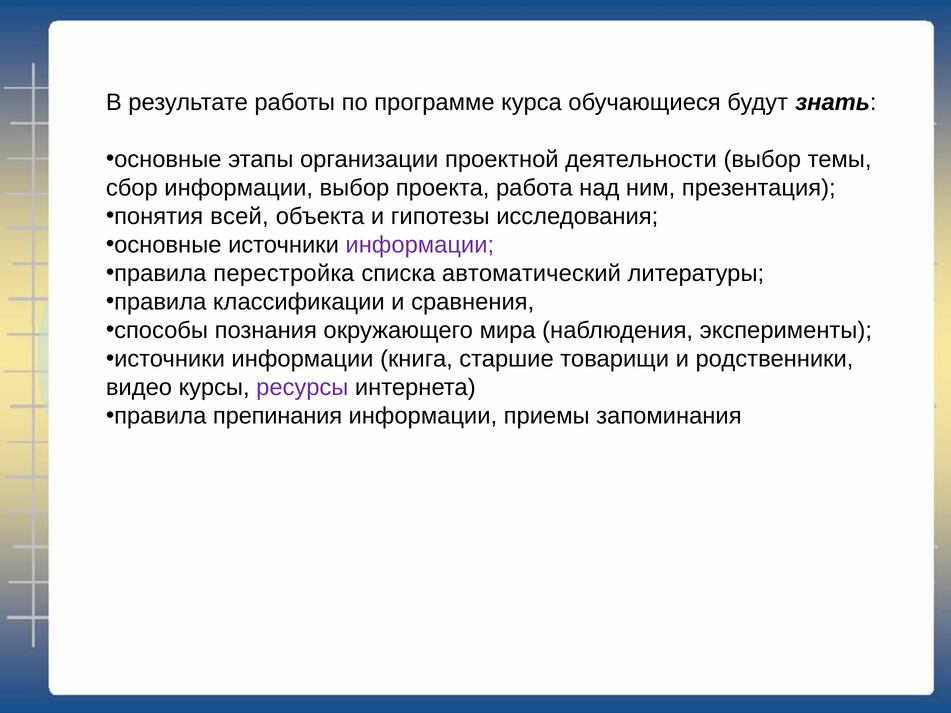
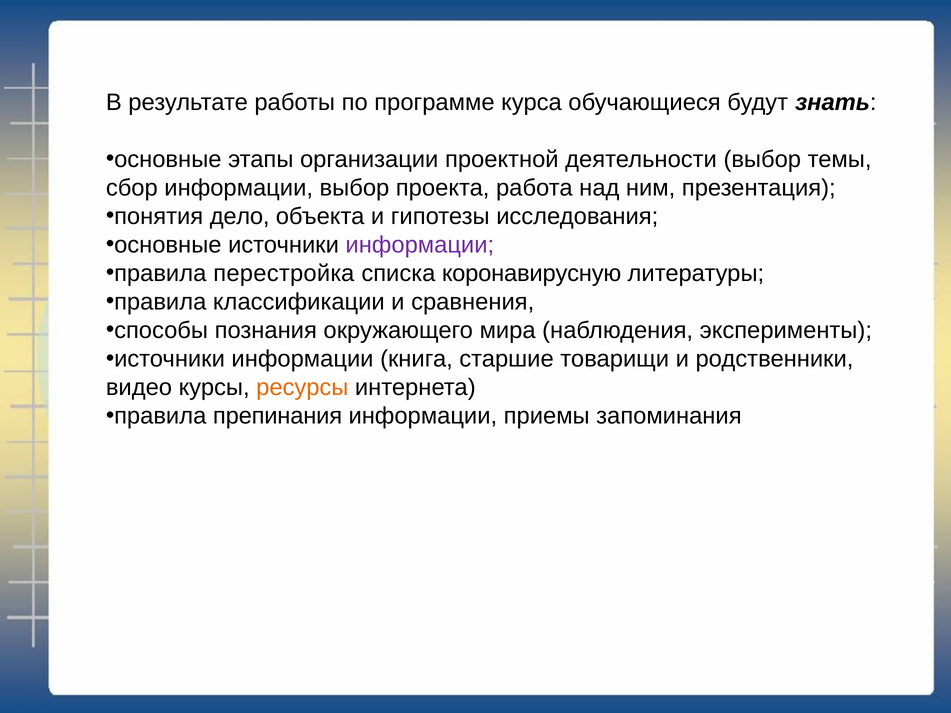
всей: всей -> дело (240, 216)
автоматический: автоматический -> коронавирусную (532, 273)
ресурсы colour: purple -> orange (302, 388)
